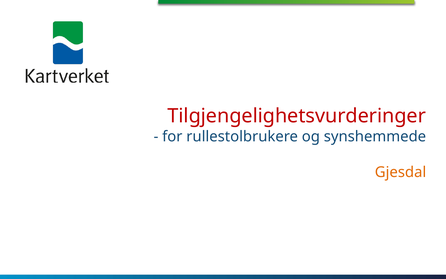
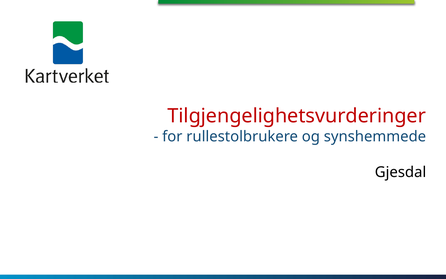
Gjesdal colour: orange -> black (401, 172)
